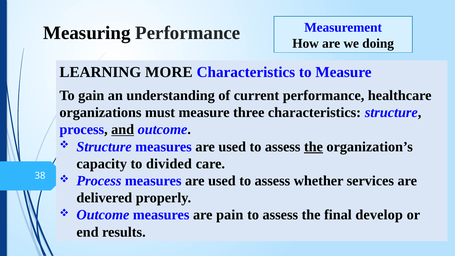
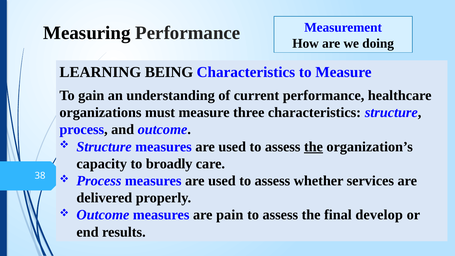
MORE: MORE -> BEING (169, 72)
and underline: present -> none (123, 130)
divided: divided -> broadly (169, 164)
